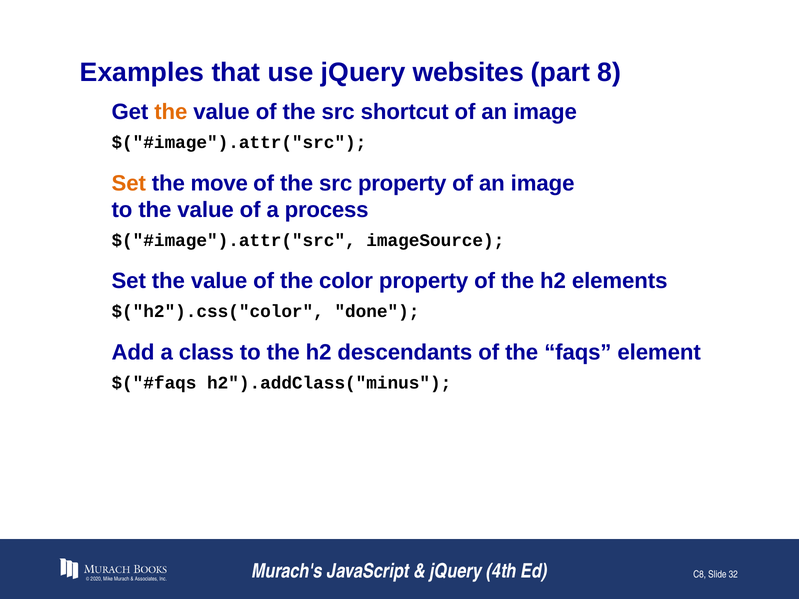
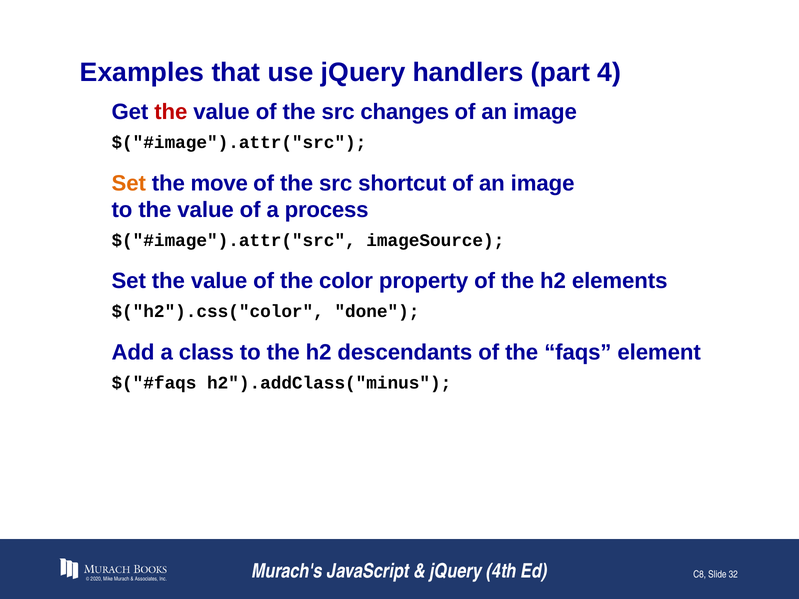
websites: websites -> handlers (468, 73)
8: 8 -> 4 (609, 73)
the colour: orange -> red (171, 112)
shortcut: shortcut -> changes (405, 112)
src property: property -> shortcut (402, 183)
